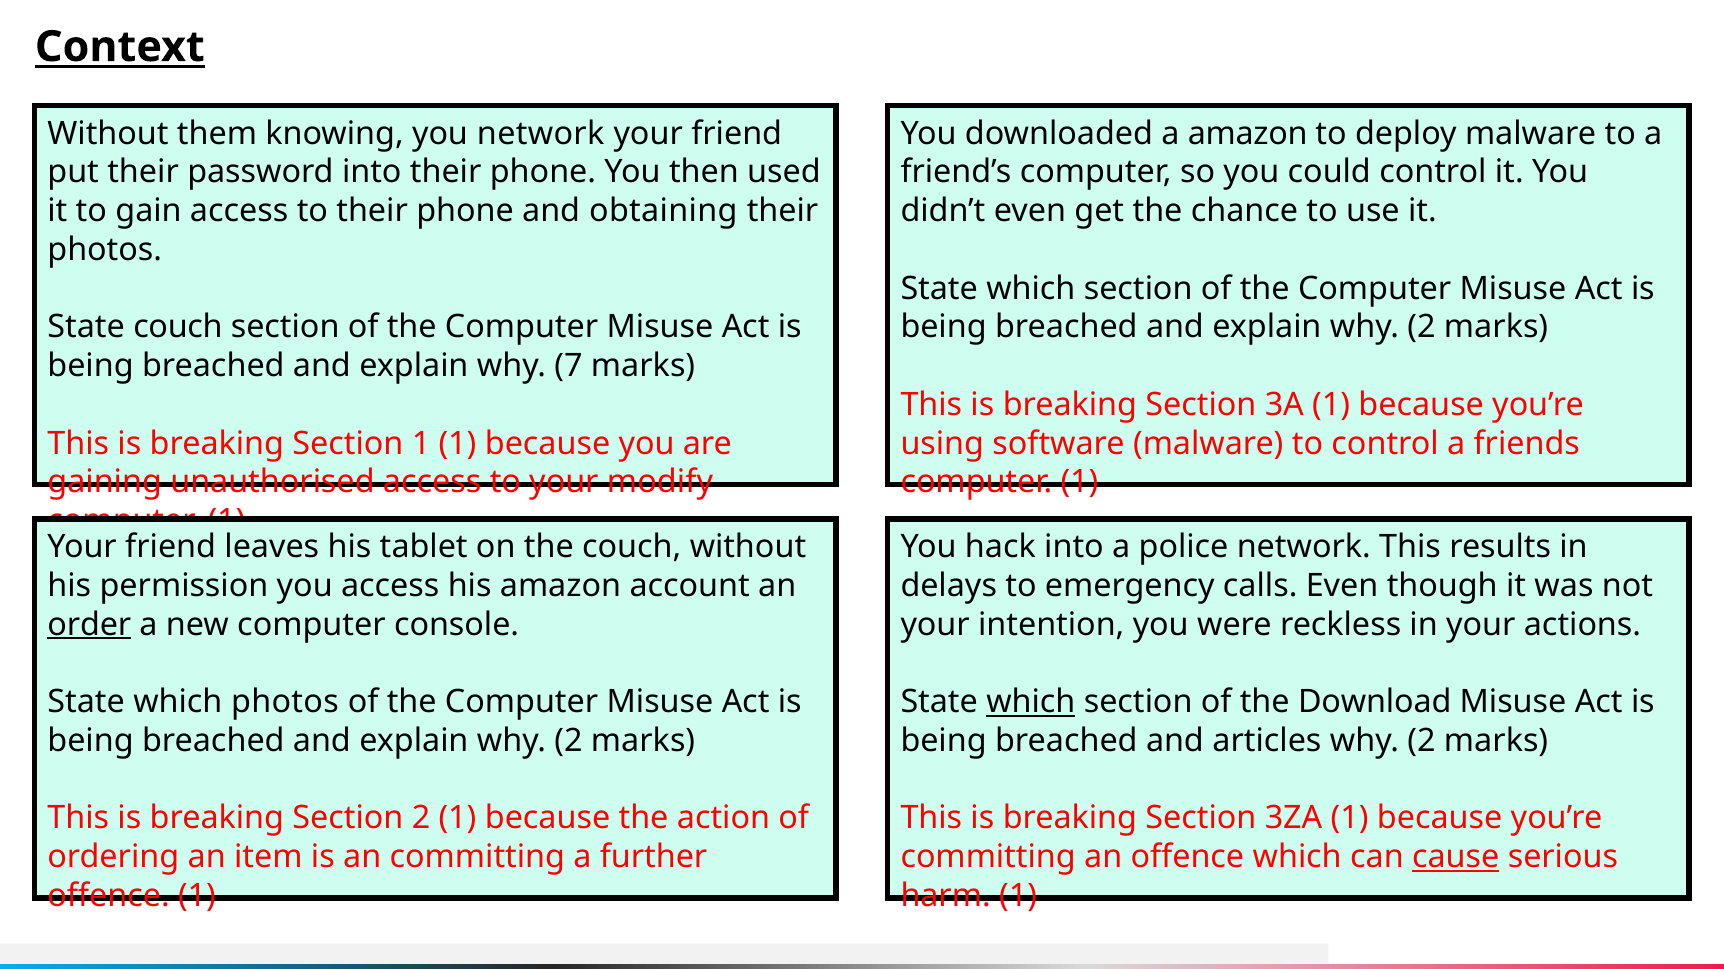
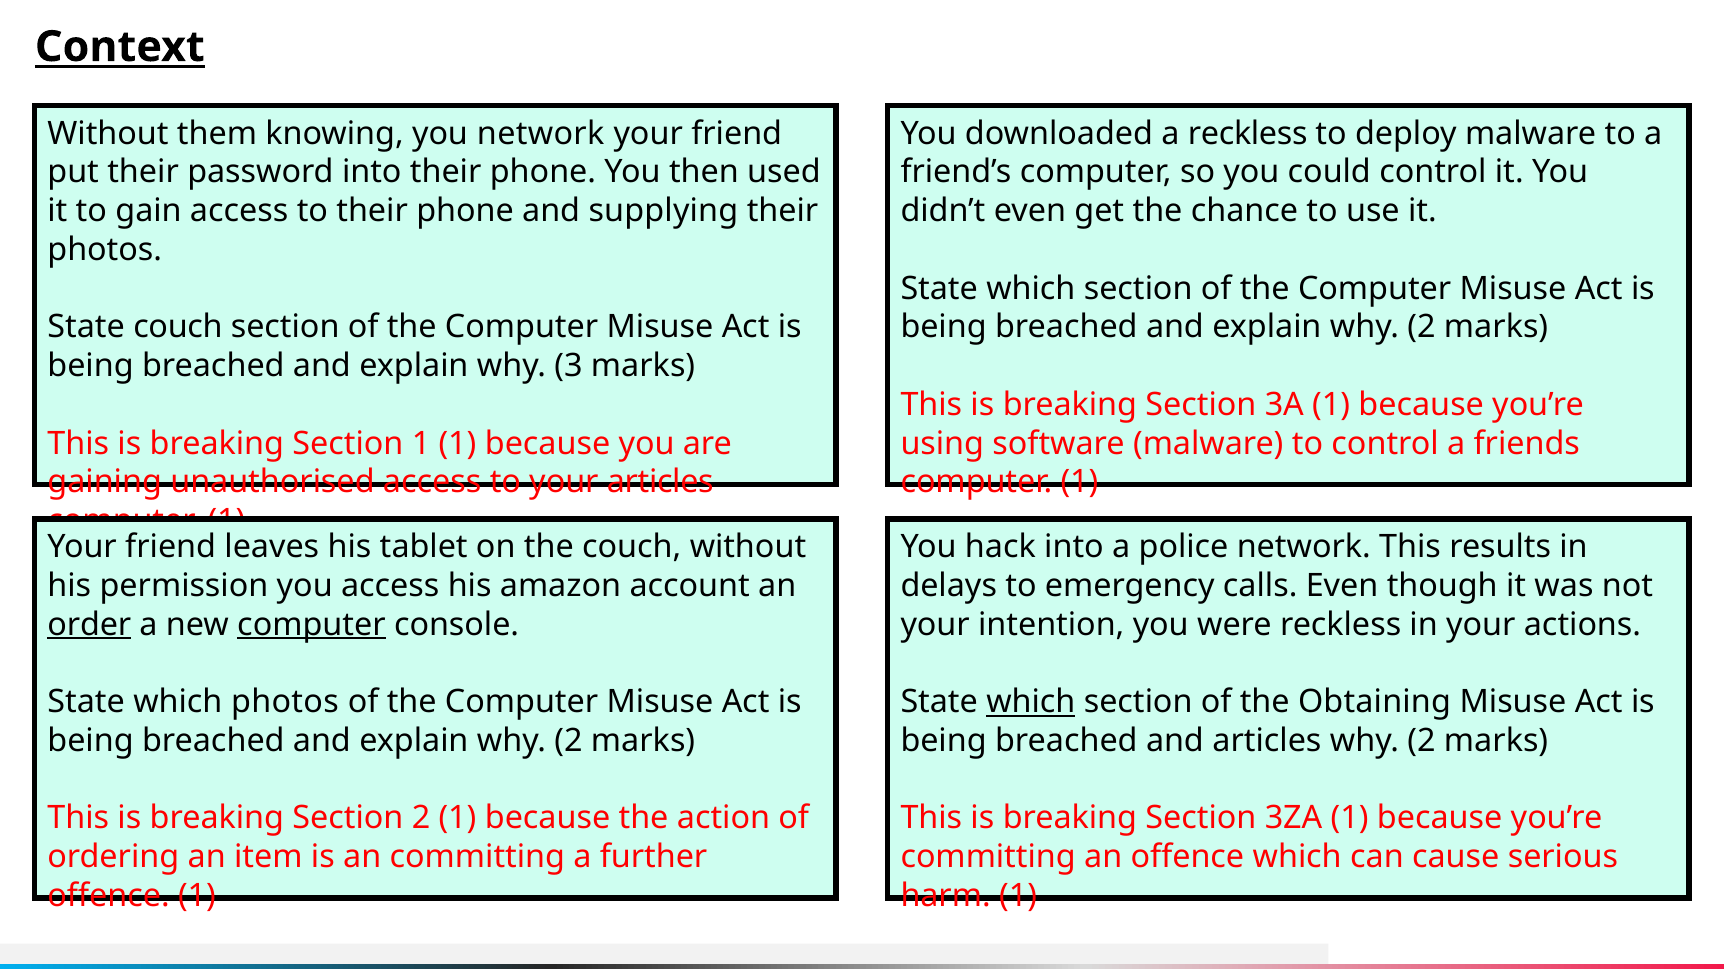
a amazon: amazon -> reckless (1248, 134)
obtaining: obtaining -> supplying (663, 211)
7: 7 -> 3 (568, 366)
your modify: modify -> articles (660, 483)
computer underline: none -> present (311, 625)
Download: Download -> Obtaining (1375, 703)
cause underline: present -> none (1456, 858)
